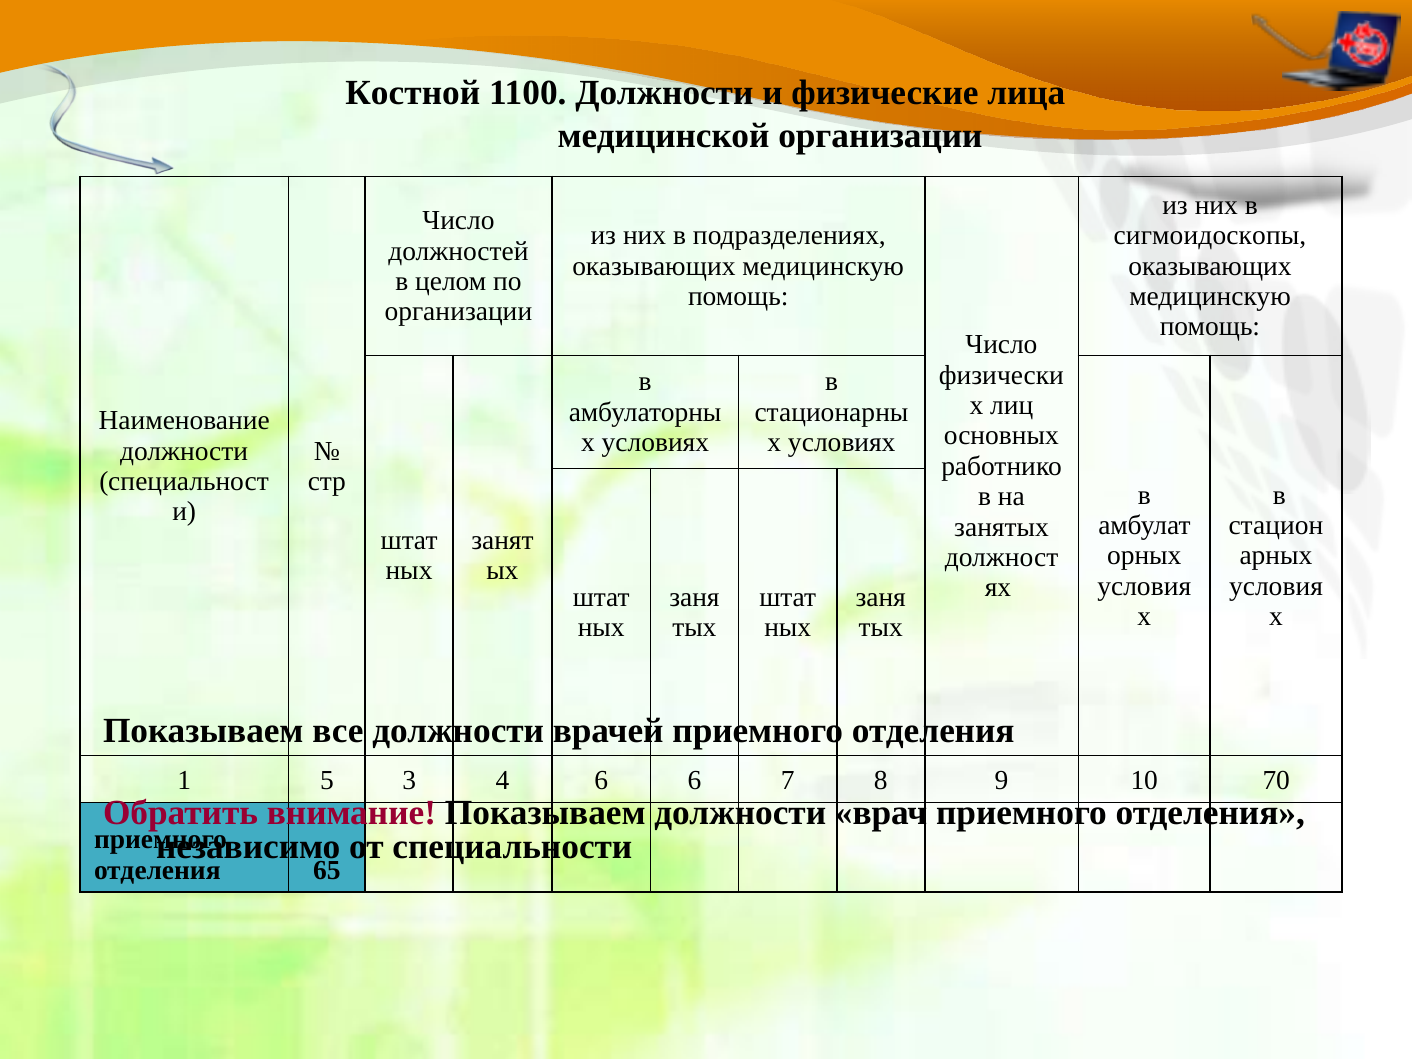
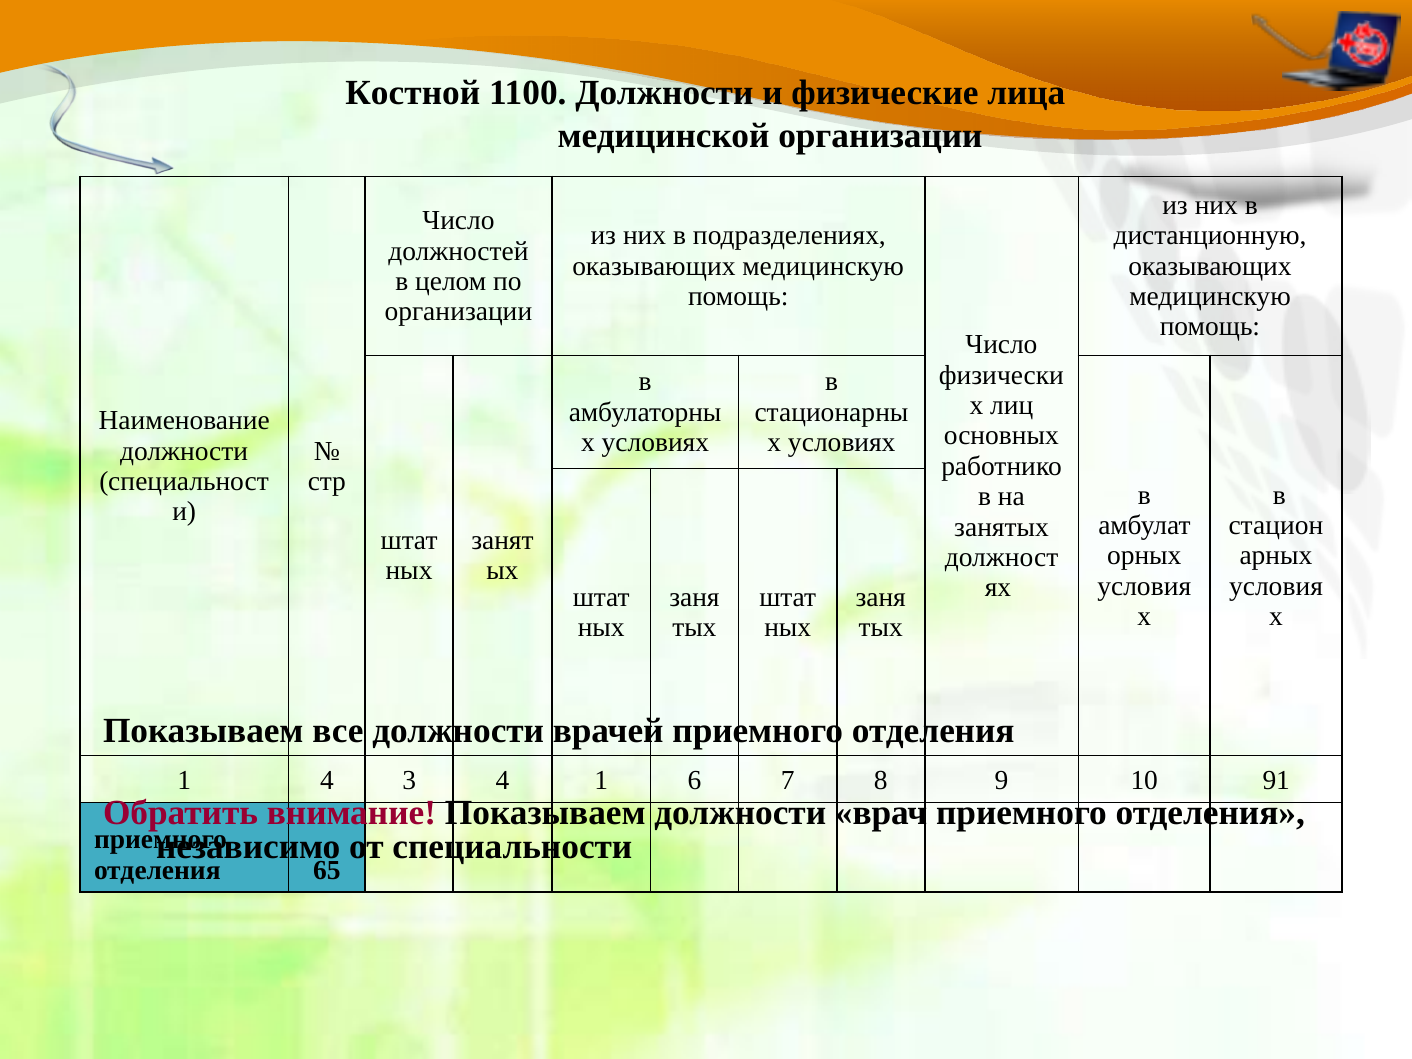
сигмоидоскопы: сигмоидоскопы -> дистанционную (1210, 236)
1 5: 5 -> 4 (327, 781)
4 6: 6 -> 1 (601, 781)
70: 70 -> 91 (1276, 781)
